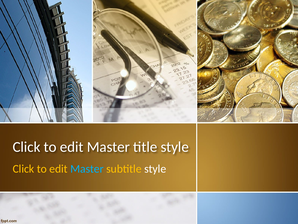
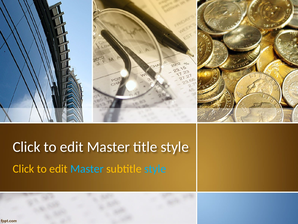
style colour: white -> light blue (155, 168)
